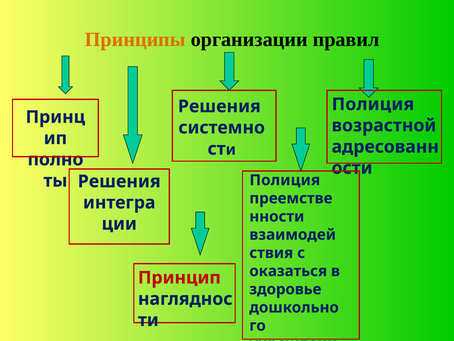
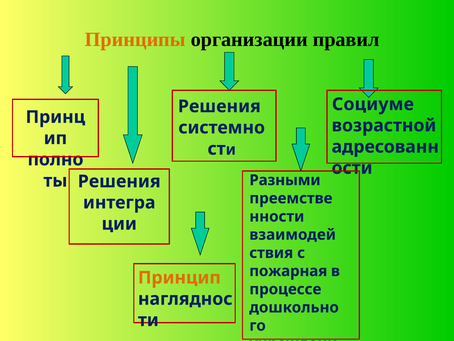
Полиция: Полиция -> Социуме (373, 104)
Полиция: Полиция -> Разными (285, 180)
оказаться: оказаться -> пожарная (288, 271)
Принцип colour: red -> orange (179, 277)
здоровье: здоровье -> процессе (285, 289)
